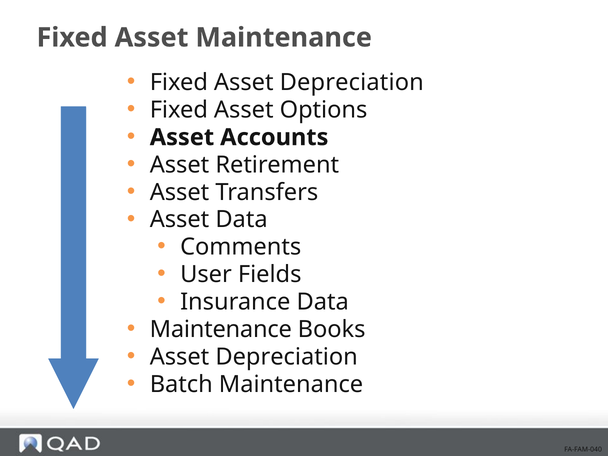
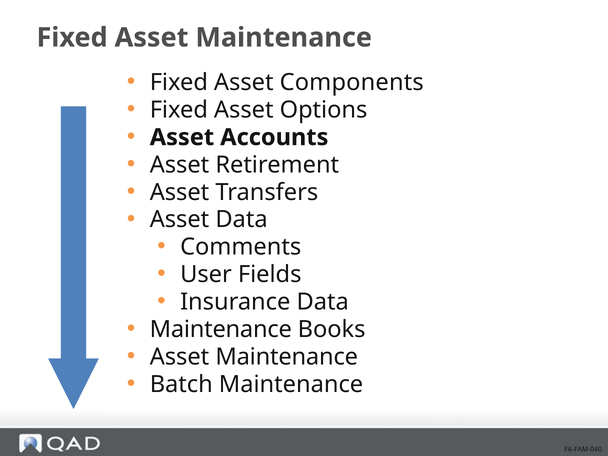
Fixed Asset Depreciation: Depreciation -> Components (352, 82)
Depreciation: Depreciation -> Maintenance (287, 357)
